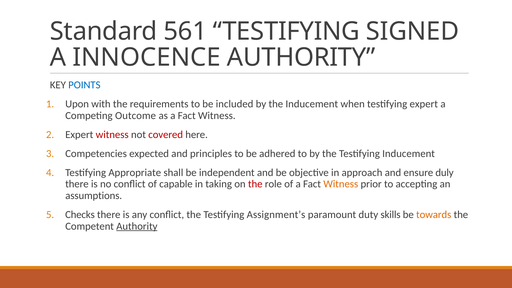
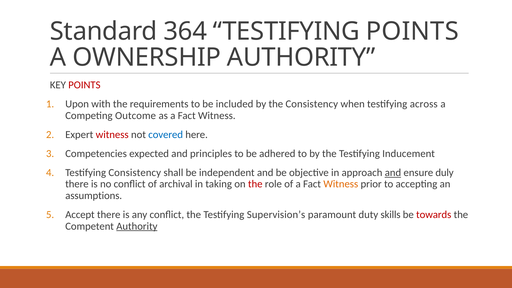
561: 561 -> 364 (185, 31)
TESTIFYING SIGNED: SIGNED -> POINTS (412, 31)
INNOCENCE: INNOCENCE -> OWNERSHIP (147, 57)
POINTS colour: blue -> red (84, 85)
the Inducement: Inducement -> Consistency (312, 104)
testifying expert: expert -> across (424, 104)
covered colour: red -> blue (166, 135)
Testifying Appropriate: Appropriate -> Consistency (135, 173)
and underline: none -> present (393, 173)
capable: capable -> archival (176, 184)
Checks: Checks -> Accept (80, 215)
Assignment’s: Assignment’s -> Supervision’s (276, 215)
towards colour: orange -> red (434, 215)
